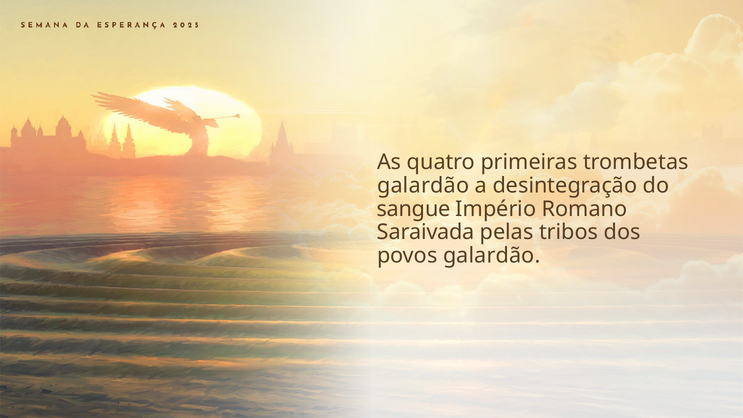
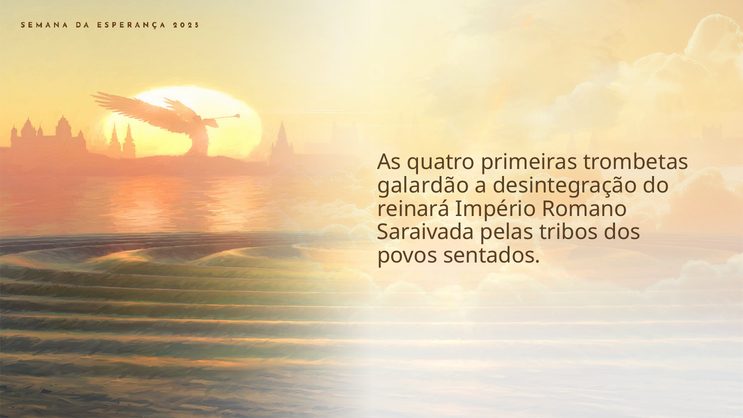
sangue: sangue -> reinará (414, 209)
povos galardão: galardão -> sentados (492, 256)
